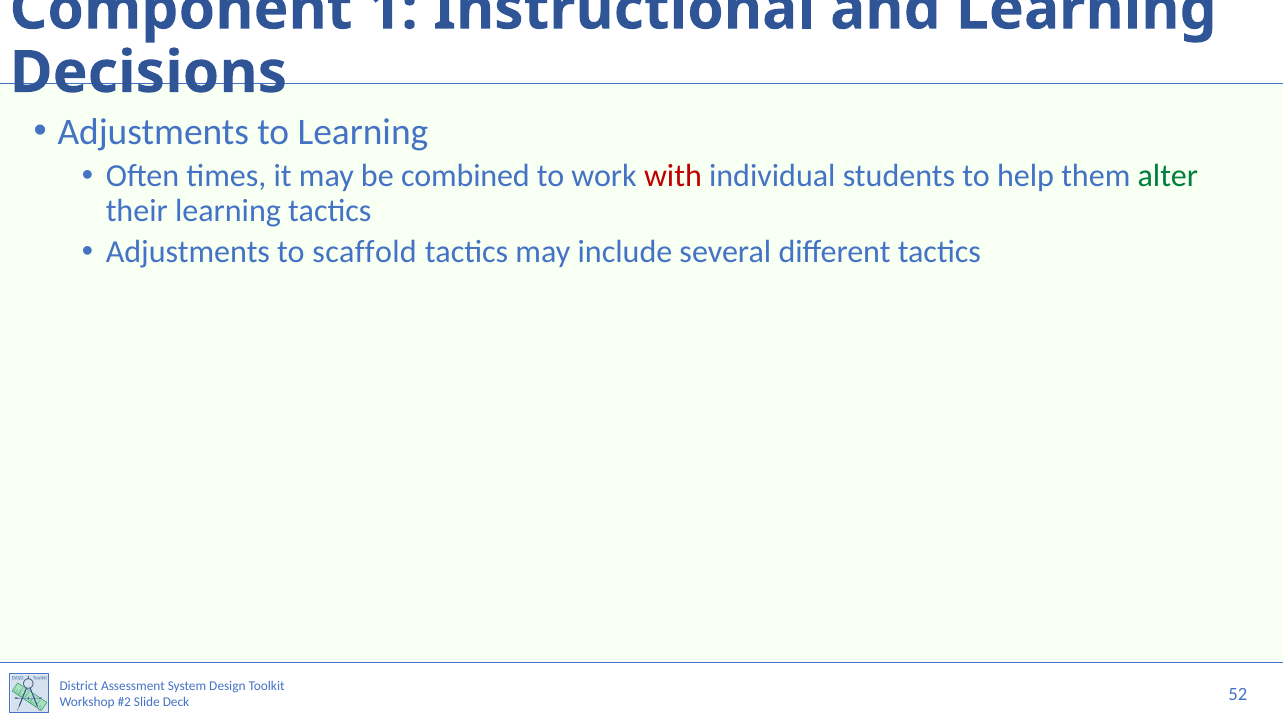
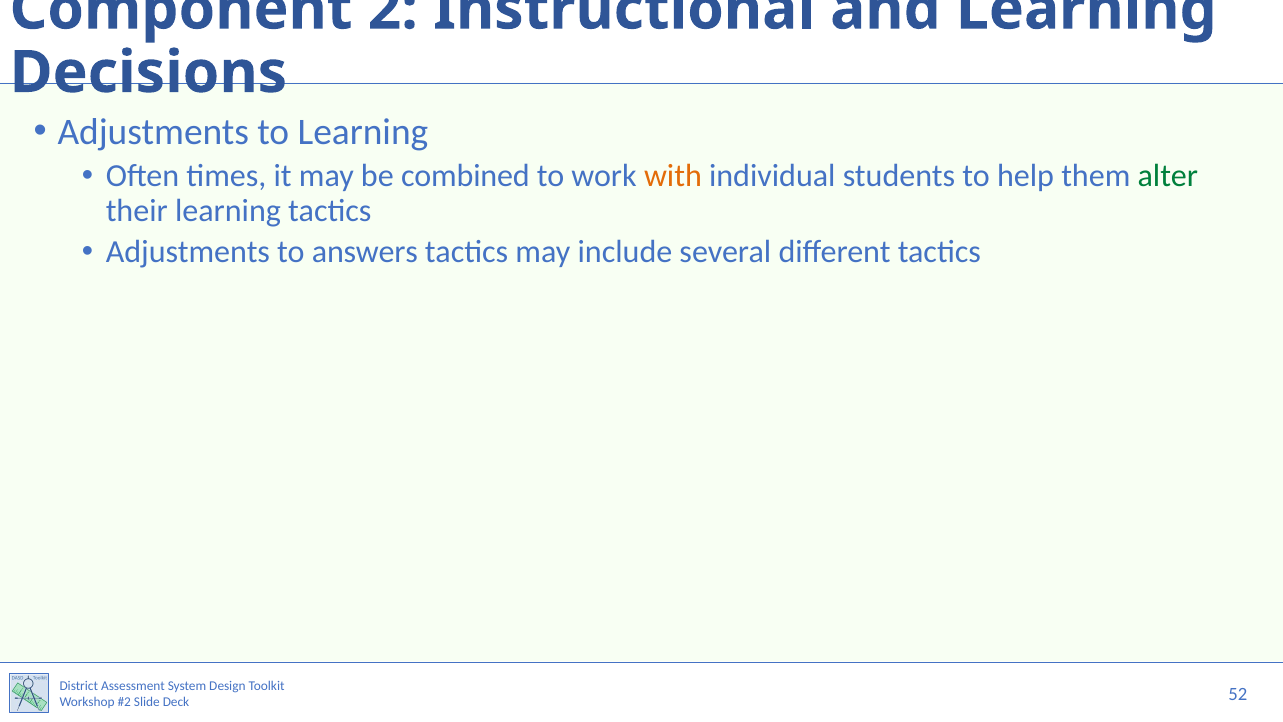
1: 1 -> 2 (393, 9)
with colour: red -> orange (673, 176)
scaffold: scaffold -> answers (365, 252)
